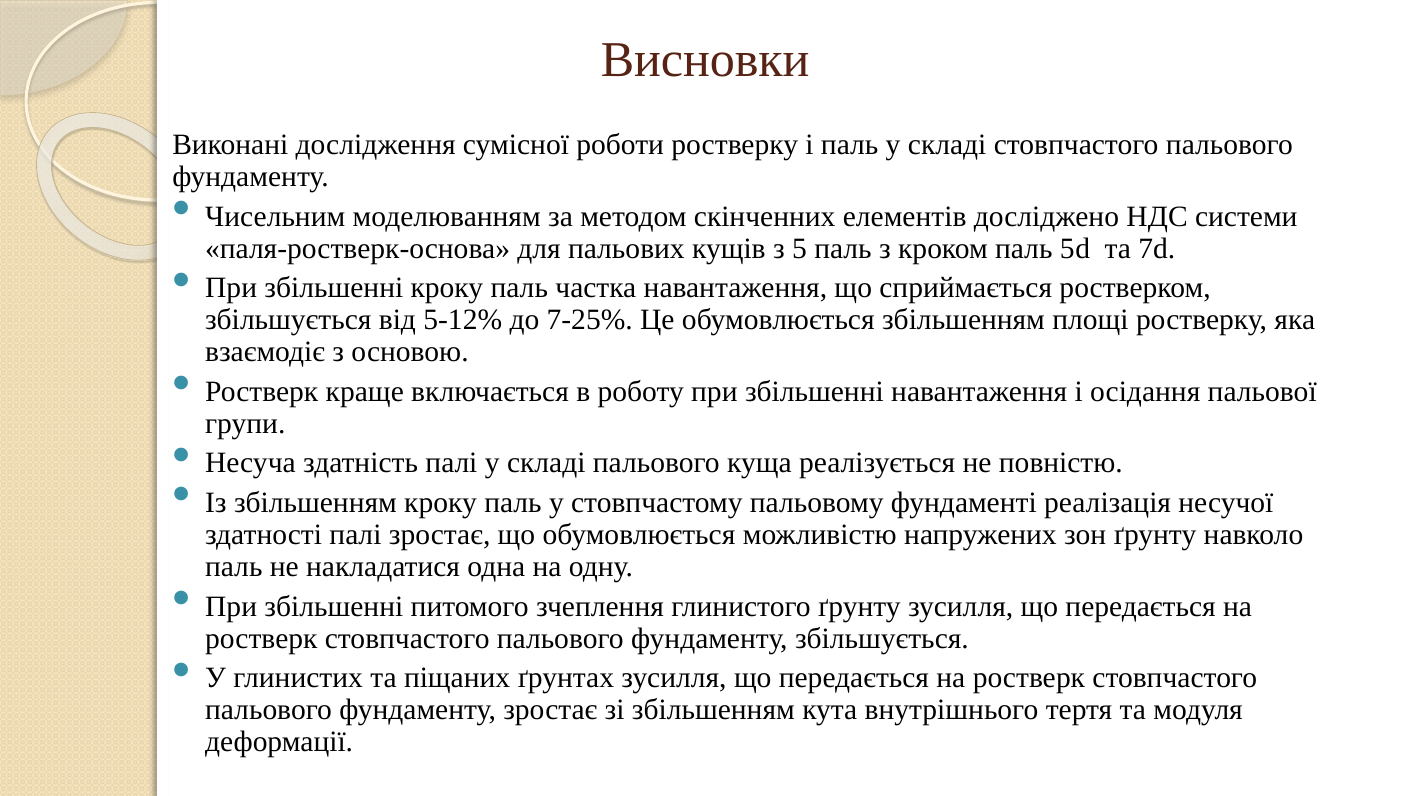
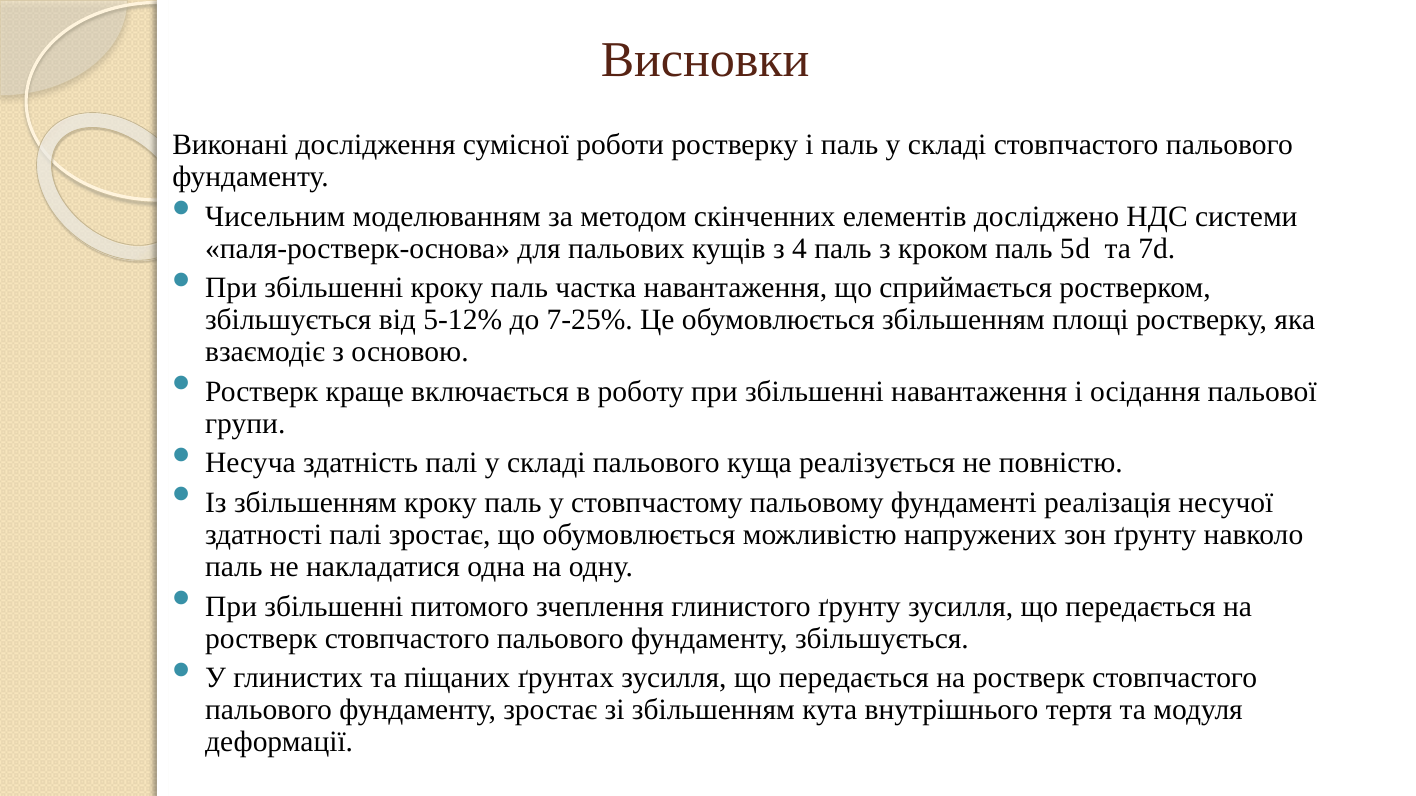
5: 5 -> 4 (800, 249)
